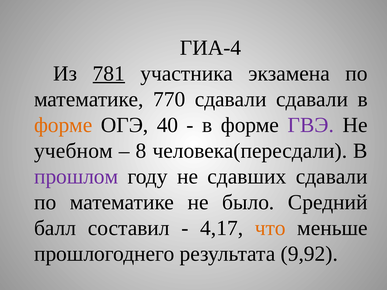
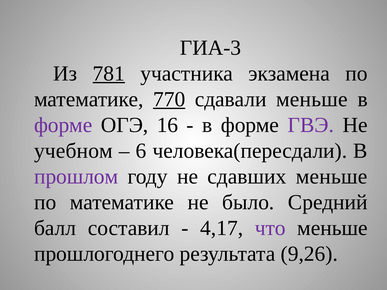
ГИА-4: ГИА-4 -> ГИА-3 (211, 48)
770 underline: none -> present (169, 99)
сдавали сдавали: сдавали -> меньше (312, 99)
форме colour: orange -> purple (63, 125)
40: 40 -> 16 (167, 125)
8: 8 -> 6 (141, 151)
сдавших сдавали: сдавали -> меньше (332, 177)
что colour: orange -> purple (270, 228)
9,92: 9,92 -> 9,26 (309, 254)
